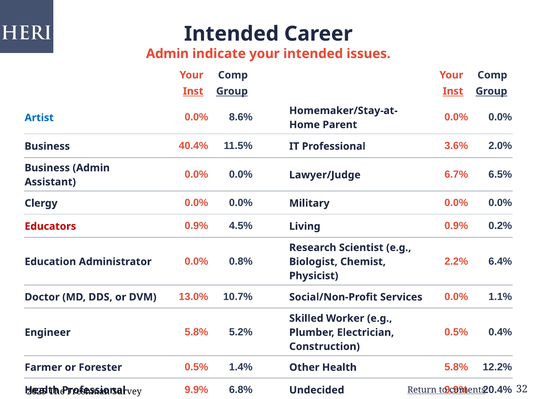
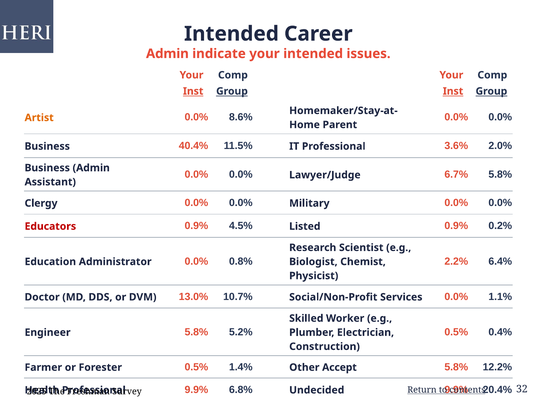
Artist colour: blue -> orange (39, 118)
6.7% 6.5%: 6.5% -> 5.8% (500, 175)
Living: Living -> Listed (305, 227)
Other Health: Health -> Accept (339, 368)
